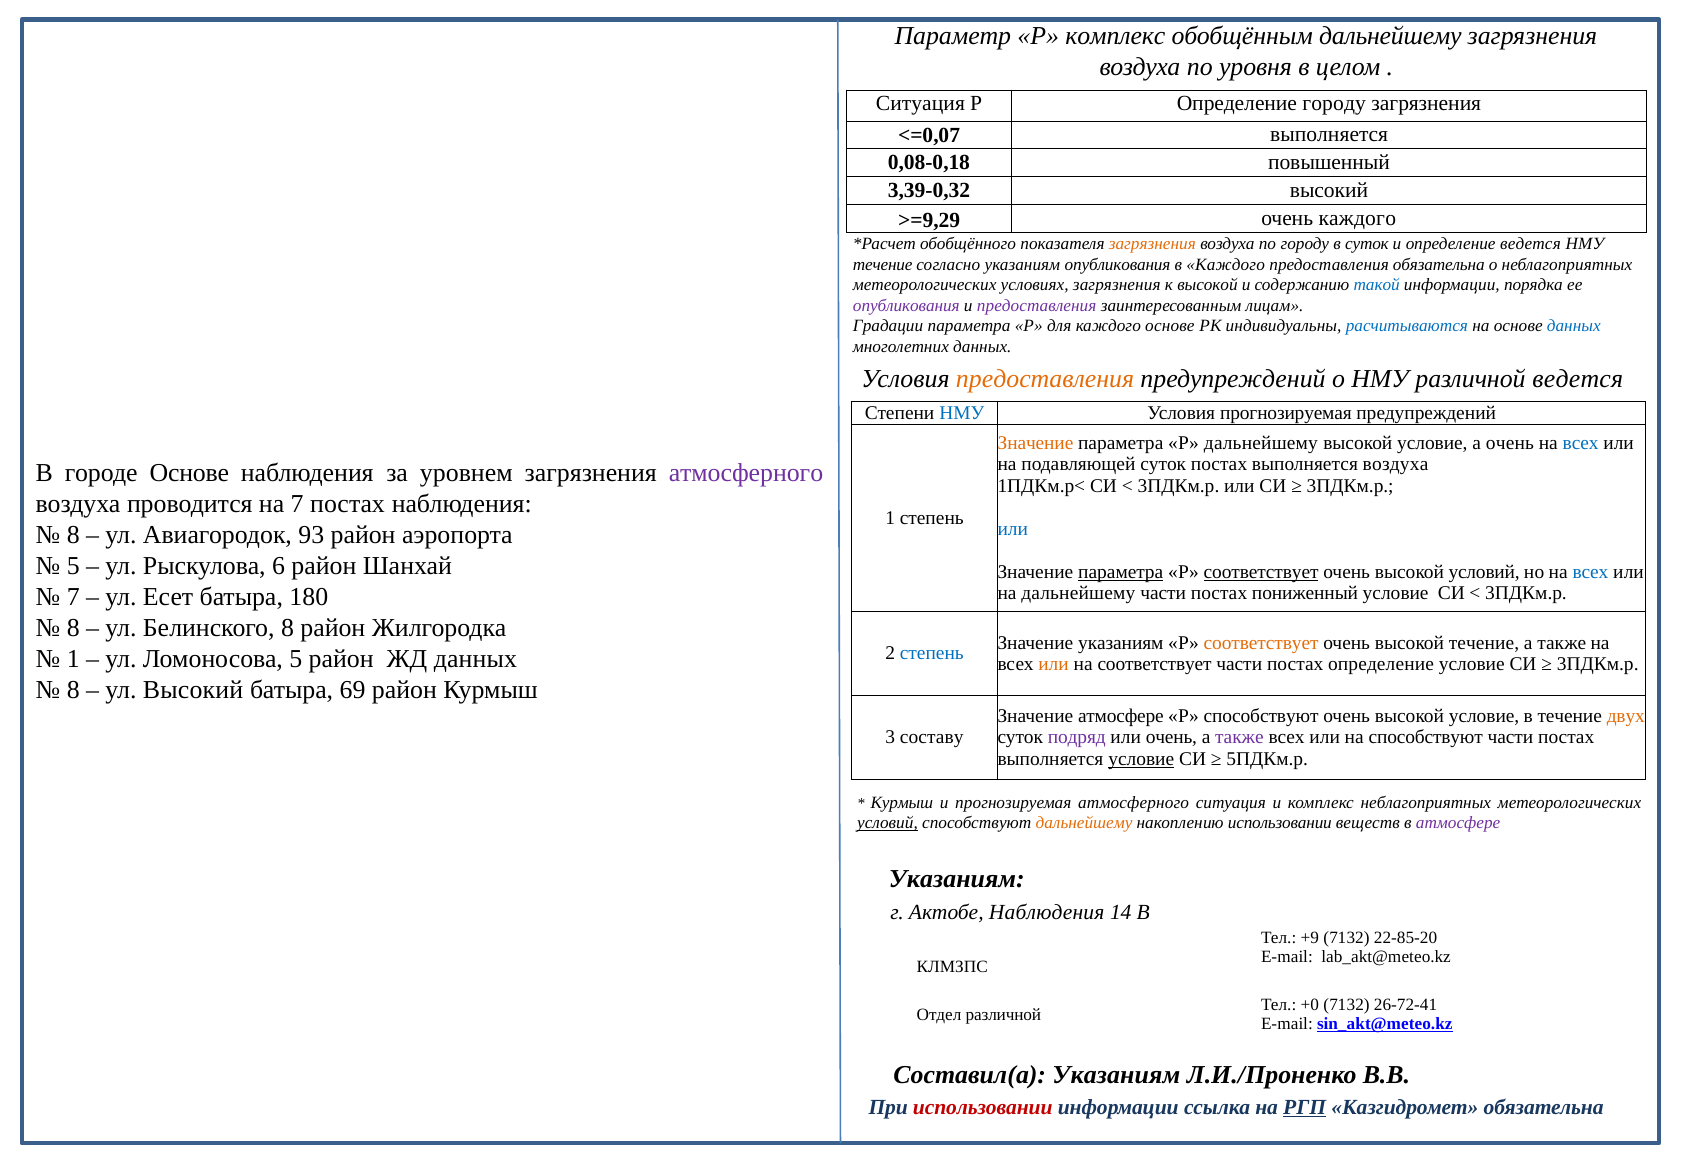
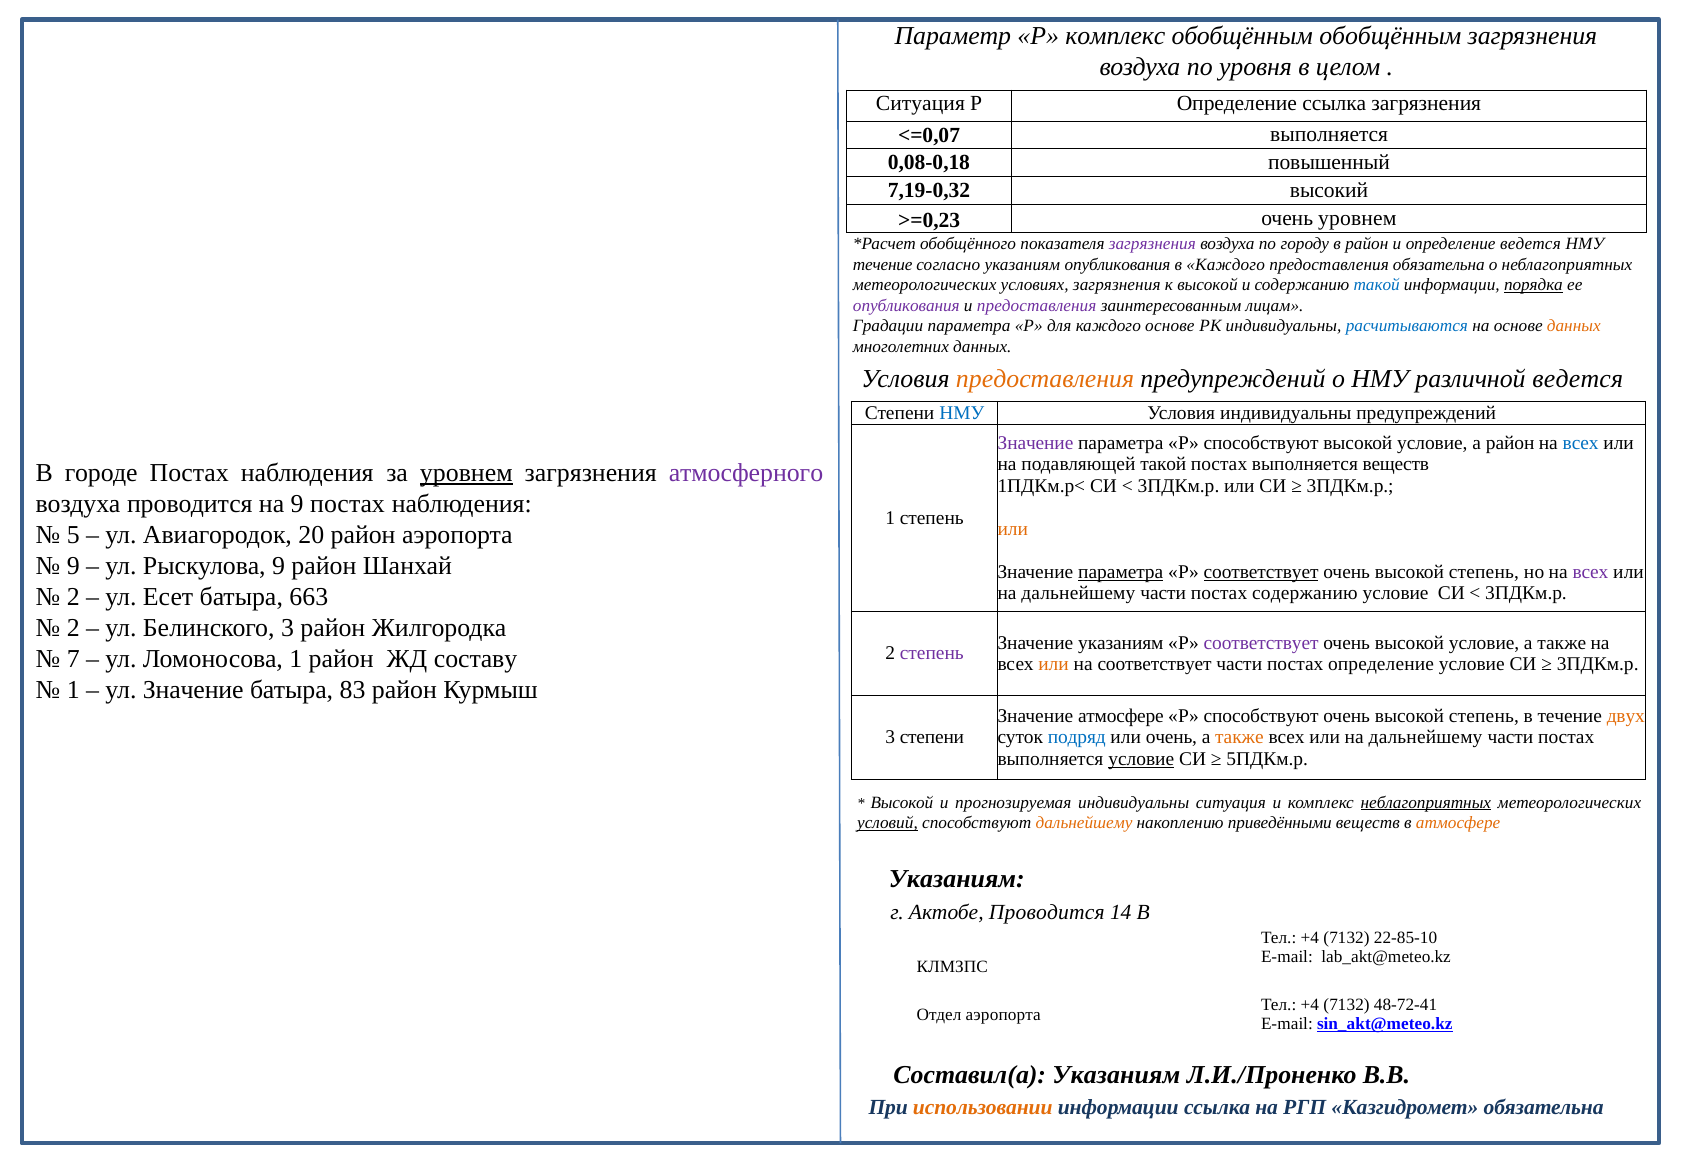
обобщённым дальнейшему: дальнейшему -> обобщённым (1390, 36)
Определение городу: городу -> ссылка (1334, 104)
3,39-0,32: 3,39-0,32 -> 7,19-0,32 (929, 191)
>=9,29: >=9,29 -> >=0,23 (929, 220)
очень каждого: каждого -> уровнем (1357, 218)
загрязнения colour: orange -> purple (1152, 244)
в суток: суток -> район (1367, 244)
порядка underline: none -> present (1533, 285)
данных colour: blue -> orange (1574, 326)
Условия прогнозируемая: прогнозируемая -> индивидуальны (1286, 413)
Значение colour: orange -> purple (1036, 443)
параметра Р дальнейшему: дальнейшему -> способствуют (1261, 443)
а очень: очень -> район (1510, 443)
подавляющей суток: суток -> такой (1163, 465)
выполняется воздуха: воздуха -> веществ (1396, 465)
городе Основе: Основе -> Постах (189, 473)
уровнем underline: none -> present (466, 473)
на 7: 7 -> 9 (297, 505)
или colour: blue -> orange (1013, 529)
8: 8 -> 5 (73, 536)
93: 93 -> 20 (311, 536)
5: 5 -> 9 (73, 567)
Рыскулова 6: 6 -> 9 (279, 567)
условий: условий -> степень (1484, 572)
всех colour: blue -> purple (1590, 572)
постах пониженный: пониженный -> содержанию (1305, 594)
7: 7 -> 2 (73, 598)
180: 180 -> 663 (309, 598)
8: 8 -> 2 (73, 629)
Белинского 8: 8 -> 3 (288, 629)
соответствует colour: orange -> purple (1261, 643)
очень высокой течение: течение -> условие (1484, 643)
степень colour: blue -> purple (932, 654)
1: 1 -> 7 (73, 660)
Ломоносова 5: 5 -> 1 (296, 660)
ЖД данных: данных -> составу (476, 660)
8: 8 -> 1 (73, 691)
ул Высокий: Высокий -> Значение (193, 691)
69: 69 -> 83 (353, 691)
условие: условие -> степень (1484, 716)
3 составу: составу -> степени (932, 738)
подряд colour: purple -> blue (1077, 738)
также colour: purple -> orange (1239, 738)
способствуют: способствуют -> дальнейшему (1426, 738)
Курмыш: Курмыш -> Высокой (902, 803)
прогнозируемая атмосферного: атмосферного -> индивидуальны (1134, 803)
неблагоприятных underline: none -> present (1426, 803)
накоплению использовании: использовании -> приведёнными (1280, 824)
атмосфере colour: purple -> orange (1458, 824)
Актобе Наблюдения: Наблюдения -> Проводится (1047, 913)
+9: +9 -> +4 (1310, 939)
22-85-20: 22-85-20 -> 22-85-10 (1406, 939)
+0: +0 -> +4 (1310, 1006)
26-72-41: 26-72-41 -> 48-72-41 (1406, 1006)
Отдел различной: различной -> аэропорта (1003, 1015)
использовании colour: red -> orange (983, 1108)
РГП underline: present -> none (1305, 1108)
